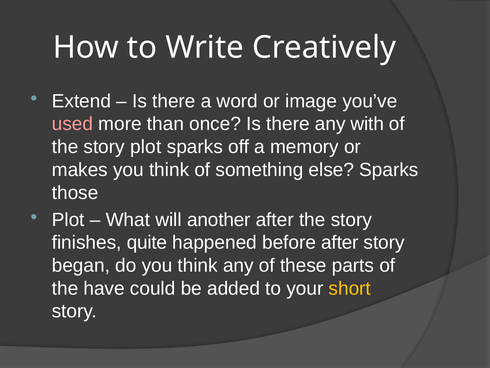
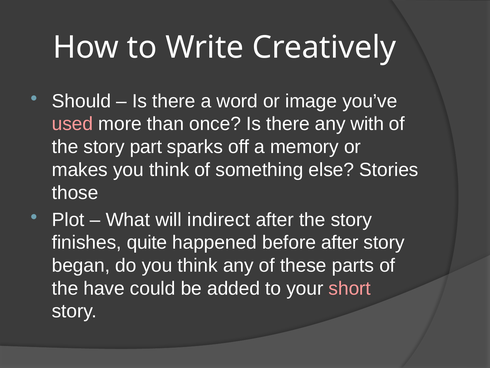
Extend: Extend -> Should (81, 101)
story plot: plot -> part (146, 147)
else Sparks: Sparks -> Stories (389, 170)
another: another -> indirect (219, 219)
short colour: yellow -> pink (350, 288)
